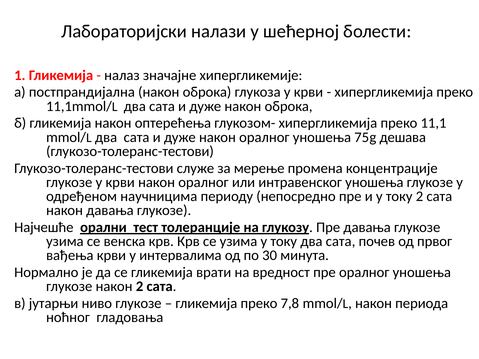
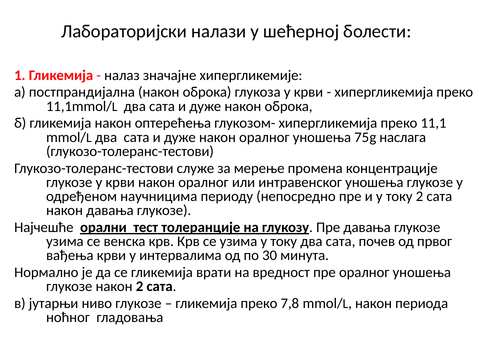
дешава: дешава -> наслага (403, 137)
